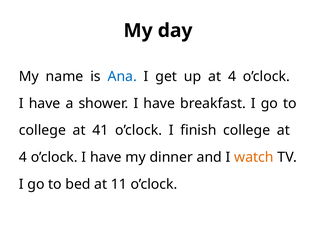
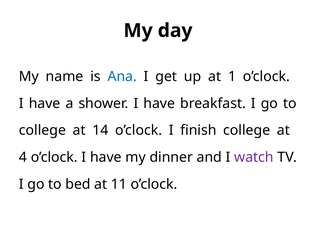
up at 4: 4 -> 1 (232, 76)
41: 41 -> 14 (100, 130)
watch colour: orange -> purple (254, 157)
